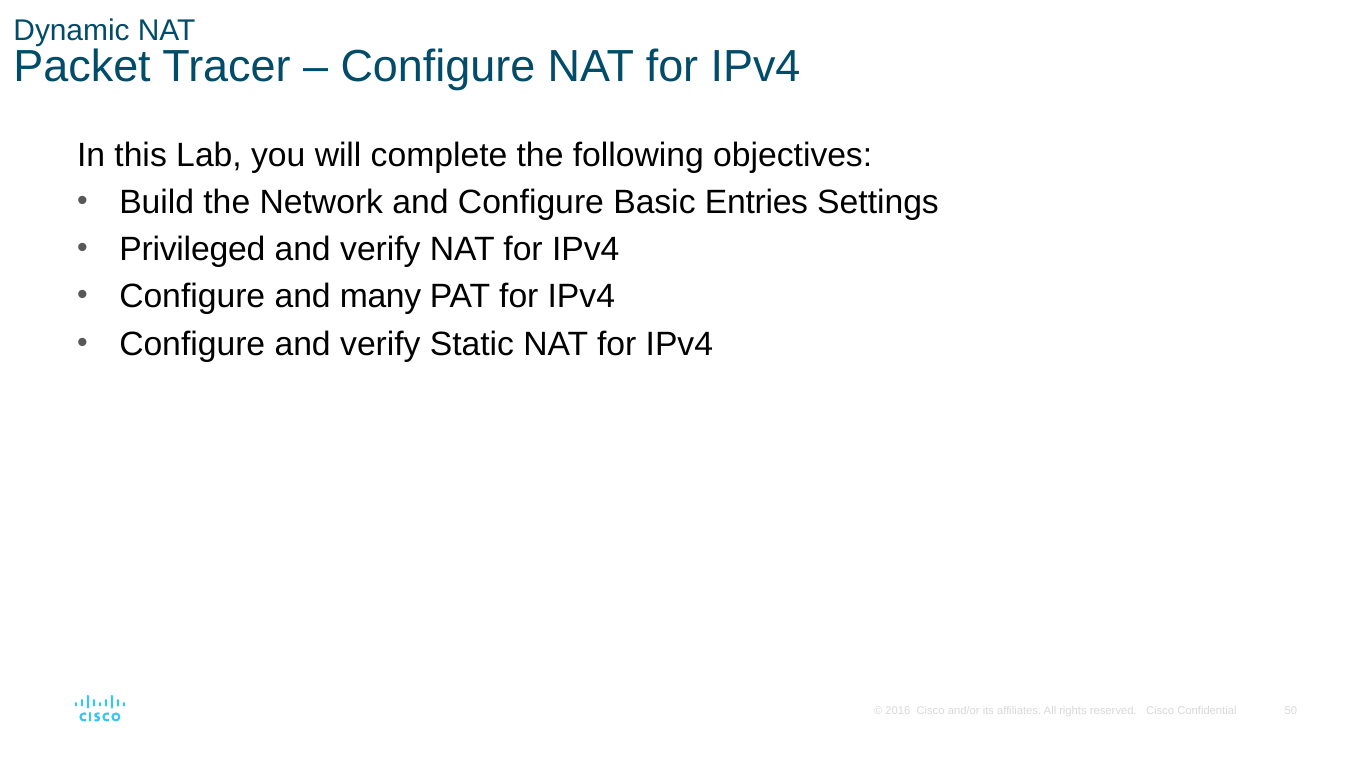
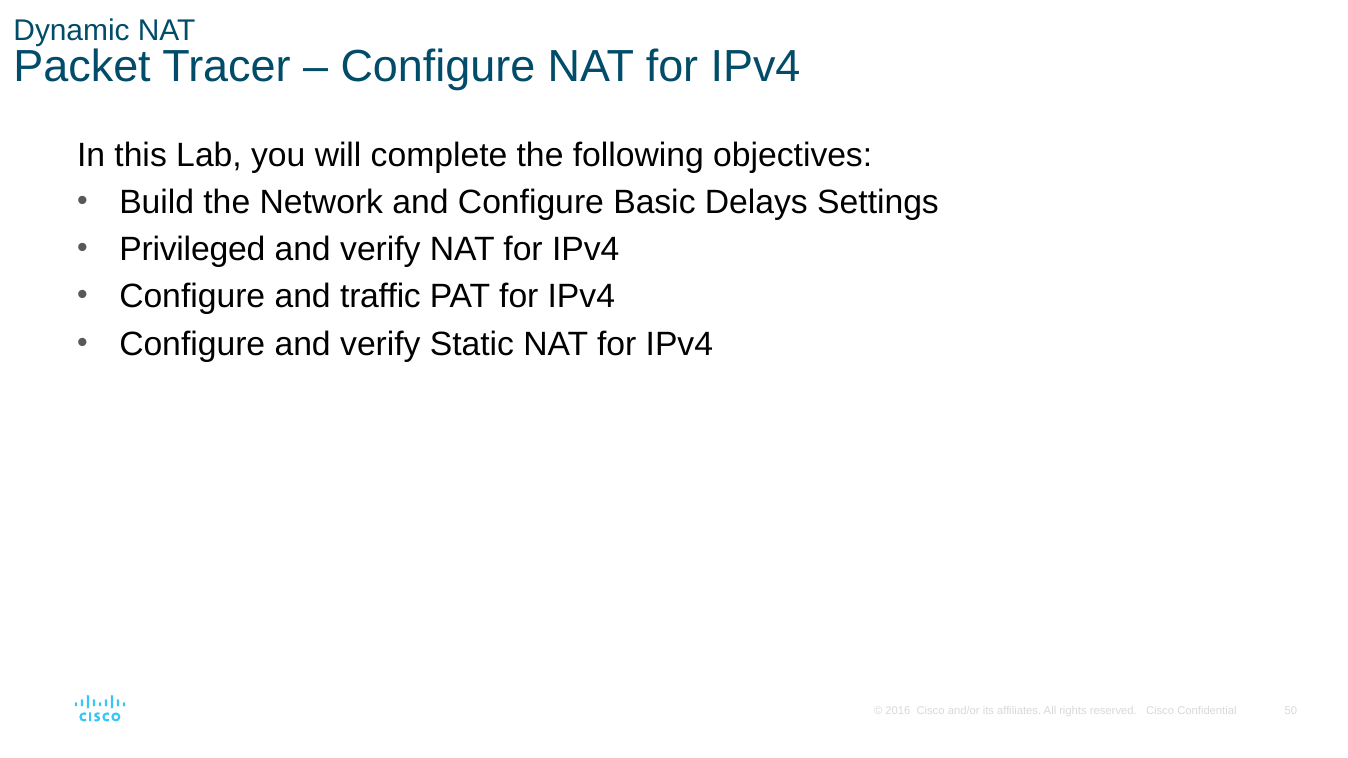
Entries: Entries -> Delays (756, 203)
many: many -> traffic (381, 297)
